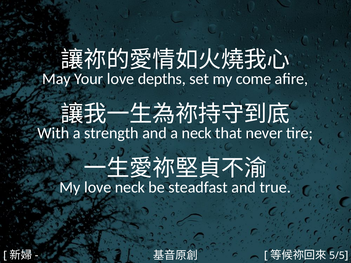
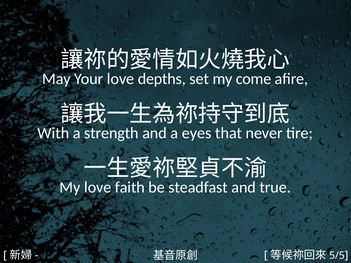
a neck: neck -> eyes (197, 133)
love neck: neck -> faith (130, 188)
